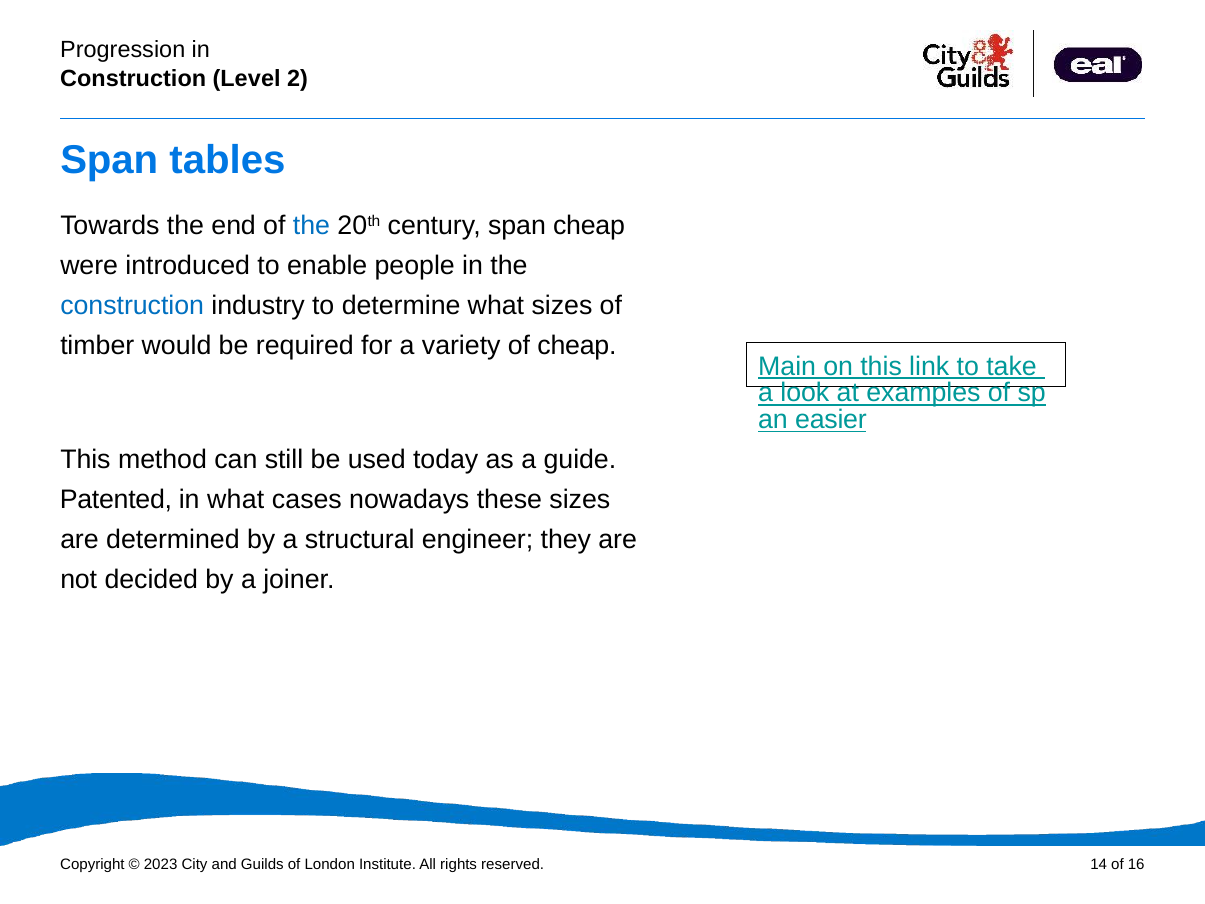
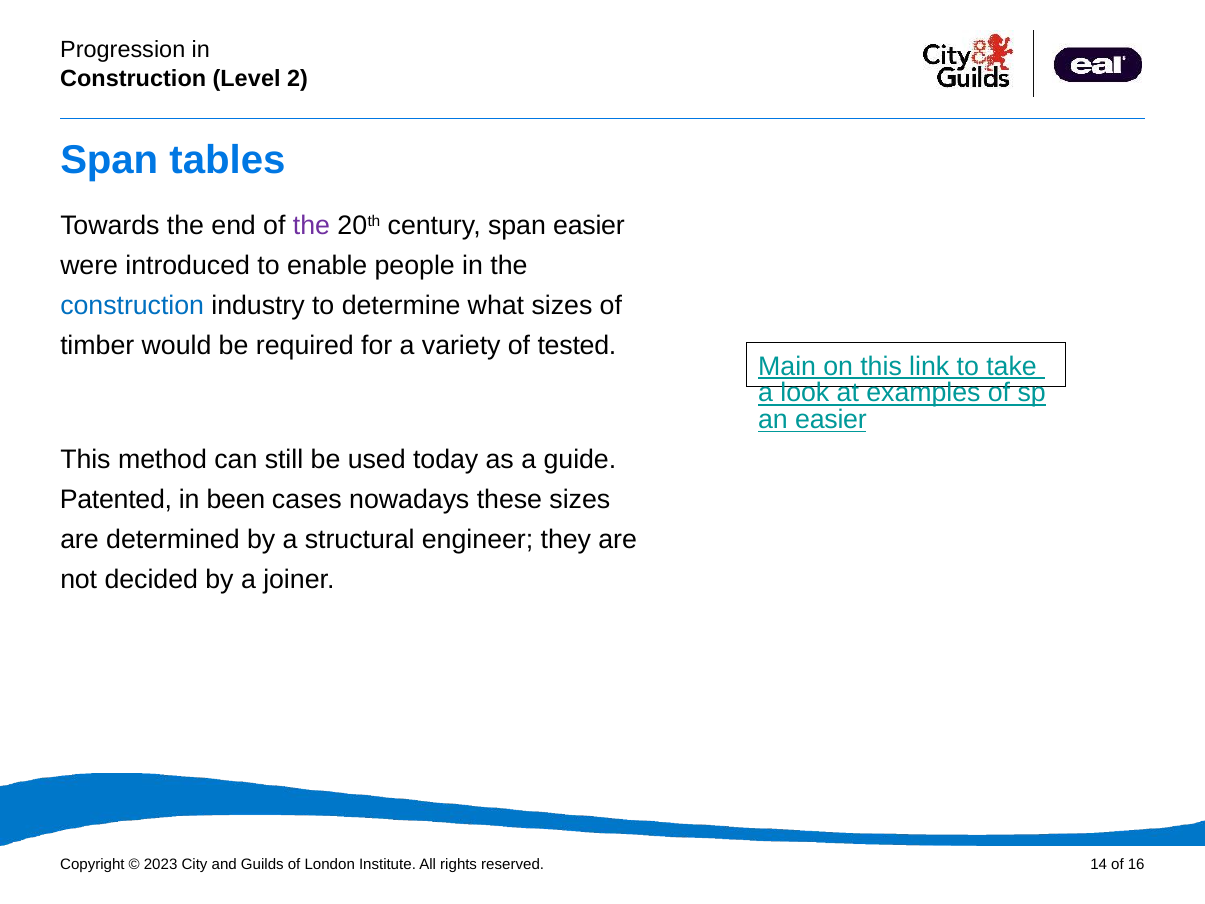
the colour: blue -> purple (311, 225)
span cheap: cheap -> easier (589, 225)
of cheap: cheap -> tested (577, 346)
in what: what -> been (236, 499)
